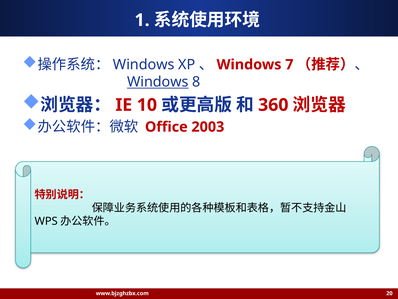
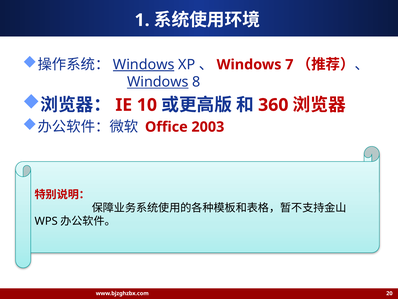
Windows underline: none -> present (144, 65)
